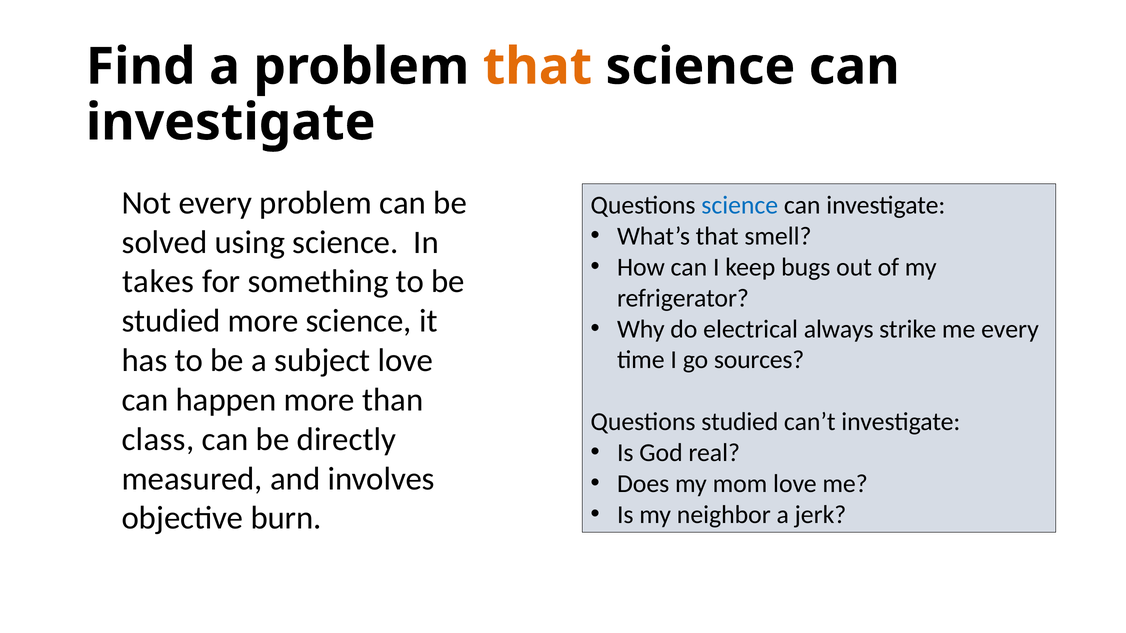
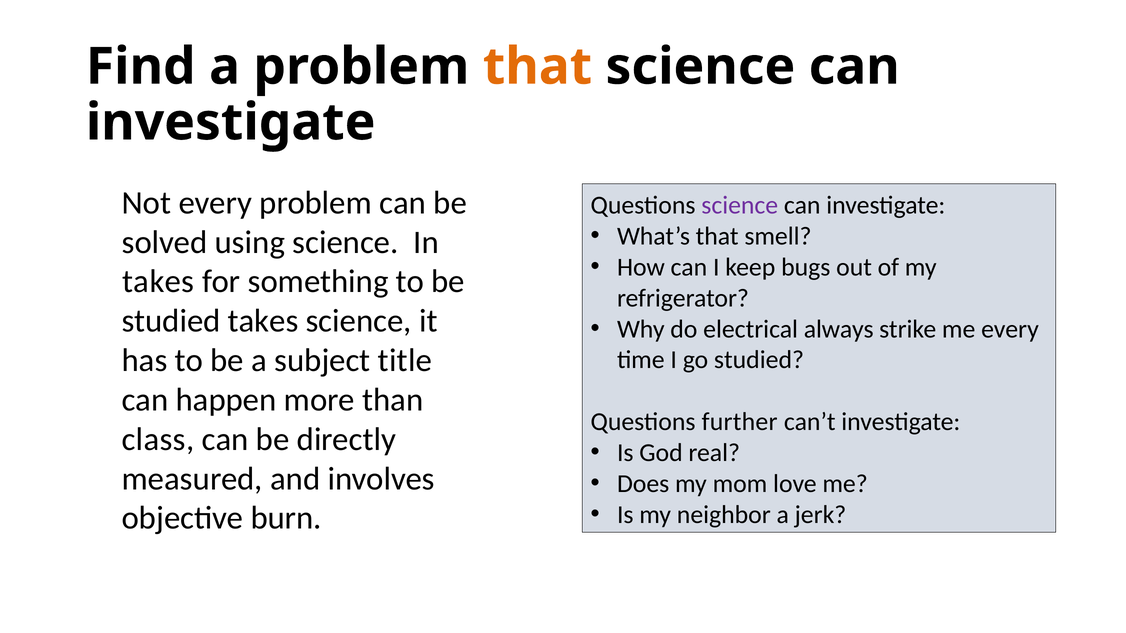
science colour: blue -> purple (740, 205)
studied more: more -> takes (263, 321)
subject love: love -> title (405, 361)
go sources: sources -> studied (759, 360)
Questions studied: studied -> further (740, 422)
